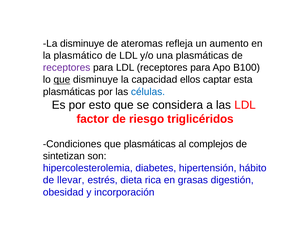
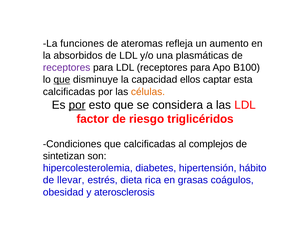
La disminuye: disminuye -> funciones (82, 43)
plasmático: plasmático -> absorbidos (78, 56)
plasmáticas: plasmáticas -> calcificadas (69, 92)
células colour: blue -> orange (148, 92)
por underline: none -> present (77, 105)
que plasmáticas: plasmáticas -> calcificadas (150, 144)
digestión: digestión -> coágulos (232, 180)
incorporación: incorporación -> aterosclerosis (124, 192)
